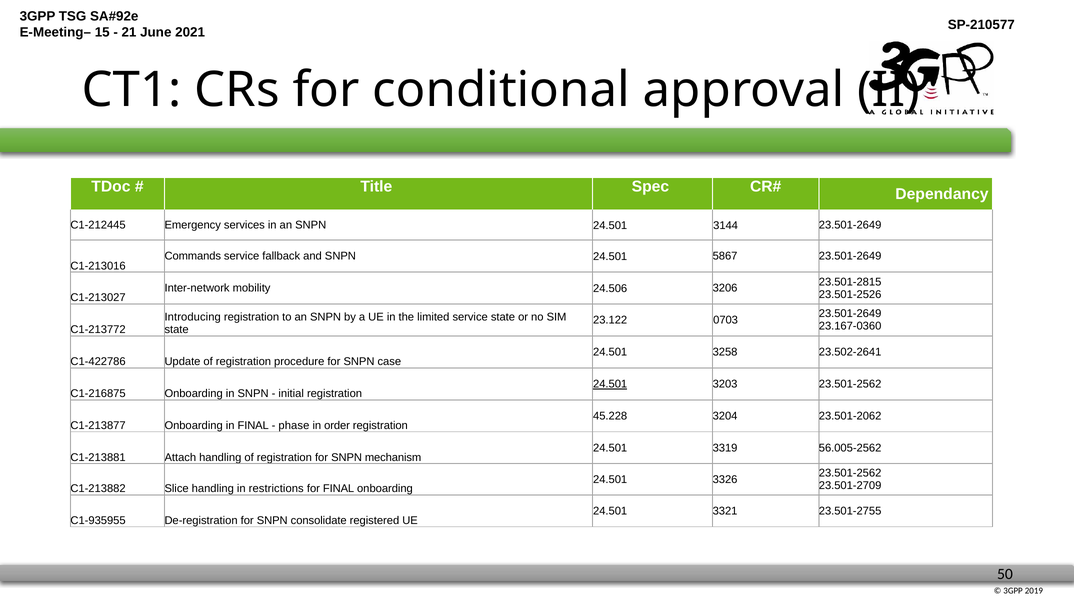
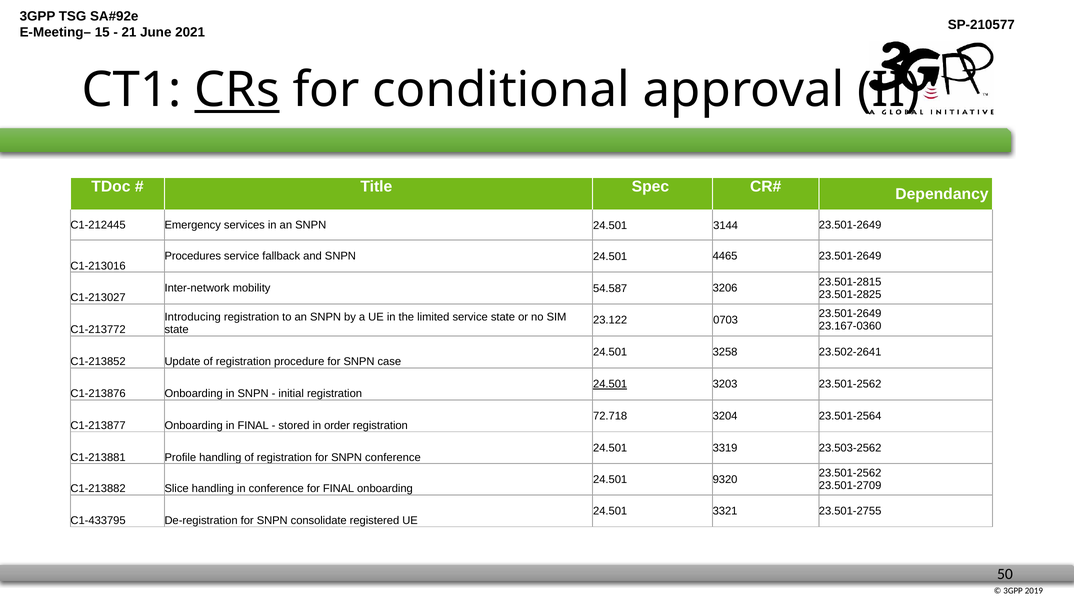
CRs underline: none -> present (237, 90)
Commands: Commands -> Procedures (193, 256)
5867: 5867 -> 4465 (725, 256)
24.506: 24.506 -> 54.587 (610, 288)
23.501-2526: 23.501-2526 -> 23.501-2825 (850, 294)
C1-422786: C1-422786 -> C1-213852 (98, 362)
C1-216875: C1-216875 -> C1-213876 (98, 394)
45.228: 45.228 -> 72.718 (610, 416)
23.501-2062: 23.501-2062 -> 23.501-2564 (850, 416)
phase: phase -> stored (294, 426)
56.005-2562: 56.005-2562 -> 23.503-2562 (850, 448)
Attach: Attach -> Profile (180, 458)
SNPN mechanism: mechanism -> conference (393, 458)
3326: 3326 -> 9320 (725, 479)
in restrictions: restrictions -> conference (276, 489)
C1-935955: C1-935955 -> C1-433795 (98, 521)
